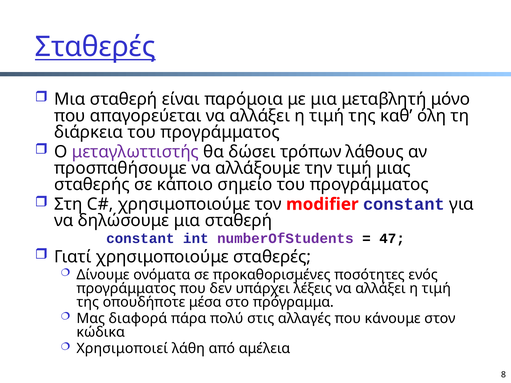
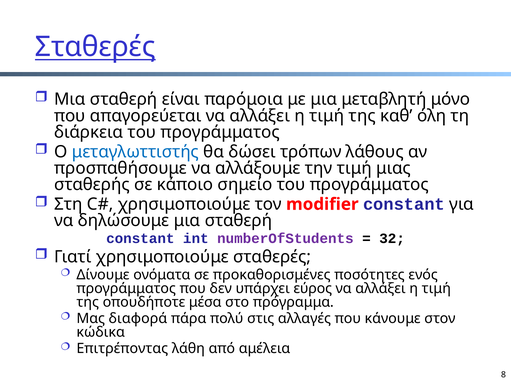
μεταγλωττιστής colour: purple -> blue (135, 152)
47: 47 -> 32 (392, 239)
λέξεις: λέξεις -> εύρος (313, 289)
Χρησιμοποιεί: Χρησιμοποιεί -> Επιτρέποντας (122, 349)
